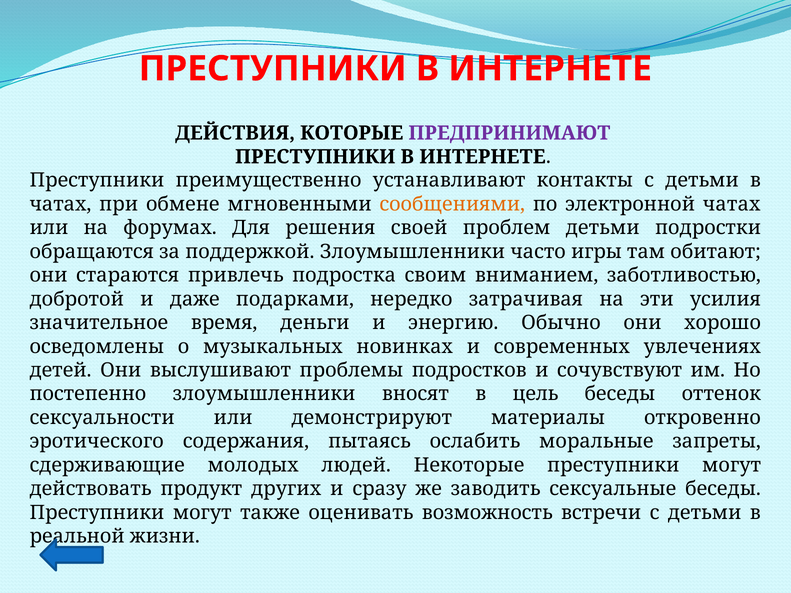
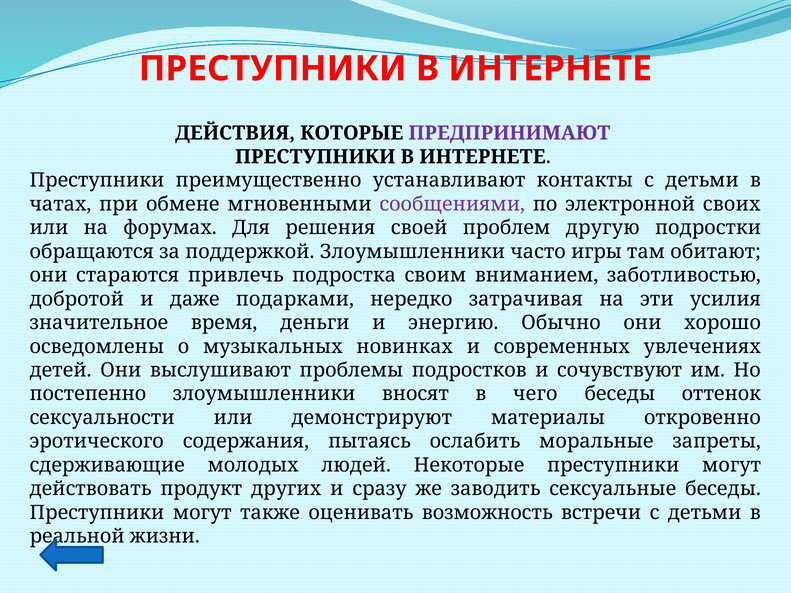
сообщениями colour: orange -> purple (452, 204)
электронной чатах: чатах -> своих (732, 204)
проблем детьми: детьми -> другую (603, 228)
цель: цель -> чего (535, 394)
